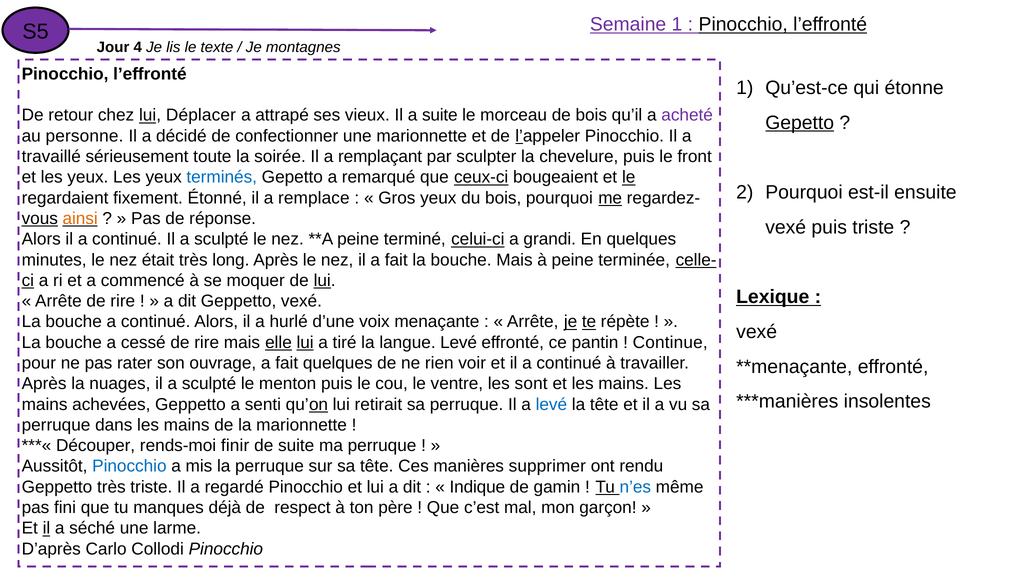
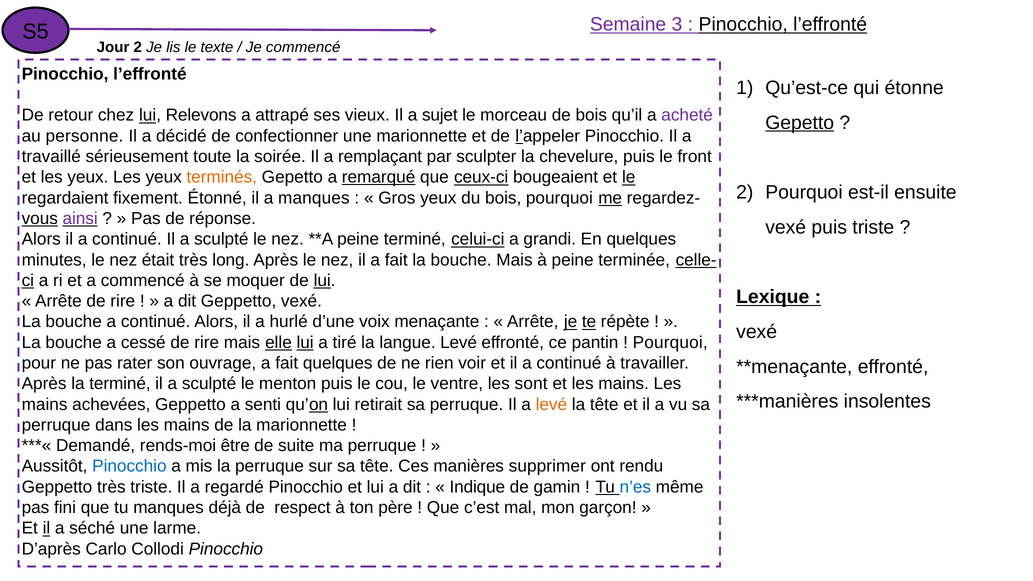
Semaine 1: 1 -> 3 (677, 24)
Jour 4: 4 -> 2 (138, 47)
Je montagnes: montagnes -> commencé (303, 47)
Déplacer: Déplacer -> Relevons (201, 115)
a suite: suite -> sujet (440, 115)
terminés colour: blue -> orange (222, 177)
remarqué underline: none -> present (379, 177)
a remplace: remplace -> manques (314, 198)
ainsi colour: orange -> purple (80, 219)
Continue: Continue -> Pourquoi (670, 342)
la nuages: nuages -> terminé (120, 384)
levé colour: blue -> orange (551, 404)
Découper: Découper -> Demandé (96, 446)
finir: finir -> être (235, 446)
